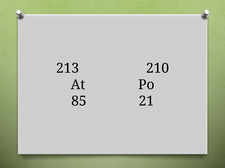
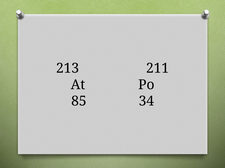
210: 210 -> 211 (158, 69)
21: 21 -> 34 (146, 102)
